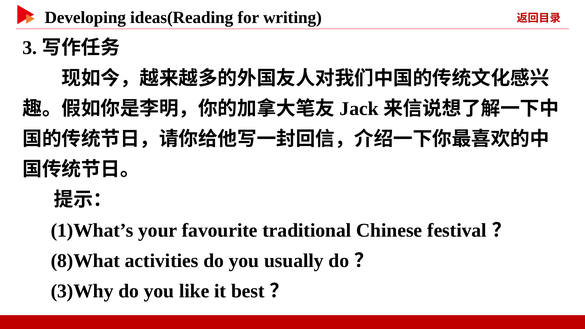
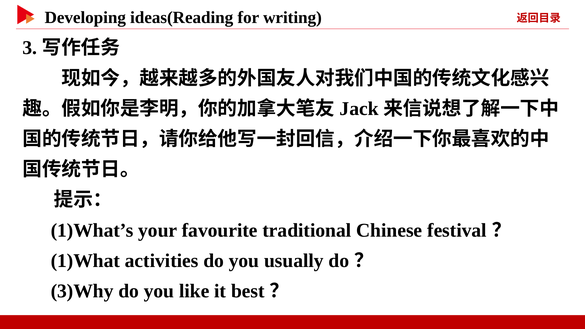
8)What: 8)What -> 1)What (85, 261)
